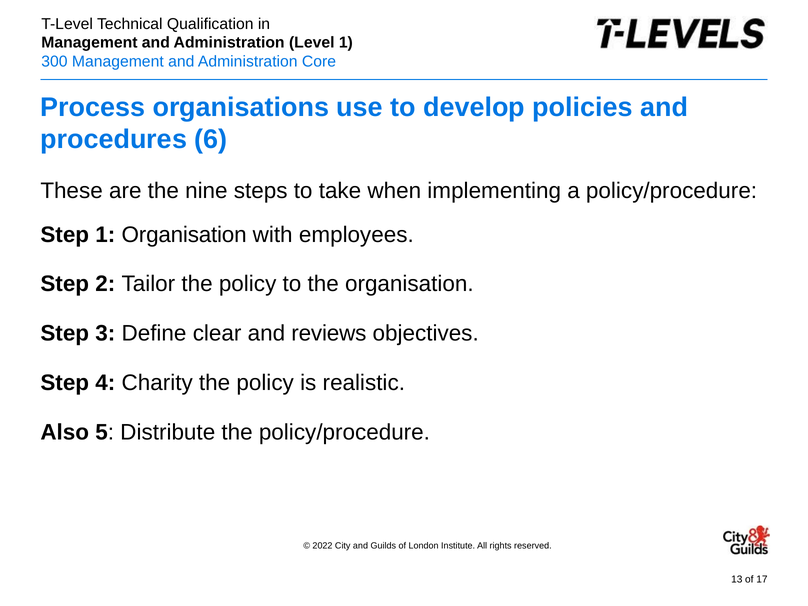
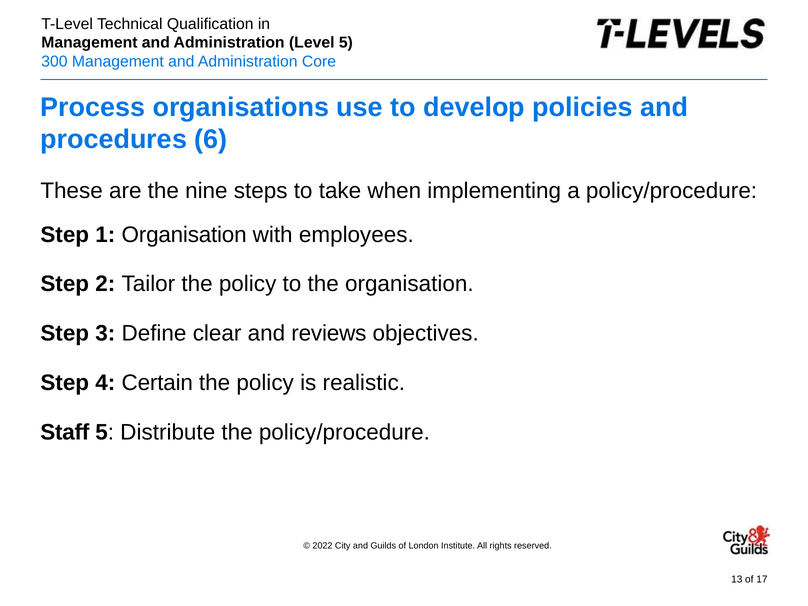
1: 1 -> 5 (346, 43)
Charity: Charity -> Certain (157, 383)
Also: Also -> Staff (65, 432)
